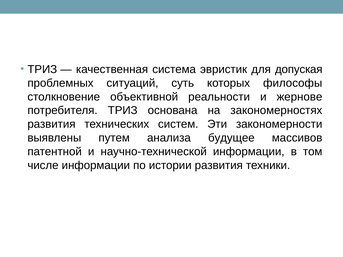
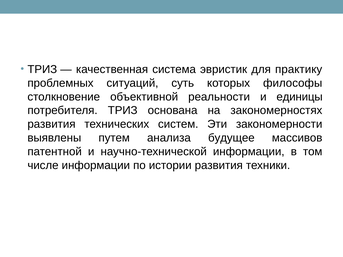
допуская: допуская -> практику (299, 69)
жернове: жернове -> единицы (300, 97)
